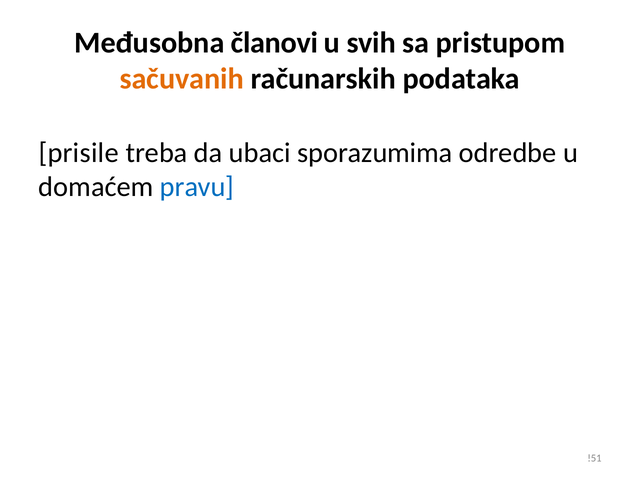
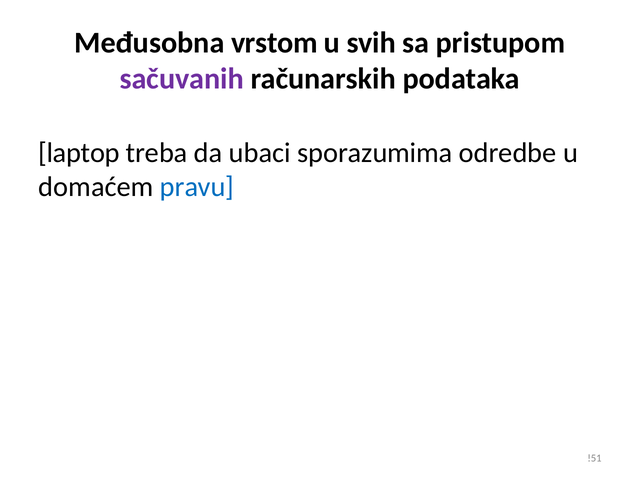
članovi: članovi -> vrstom (274, 43)
sačuvanih colour: orange -> purple (182, 79)
prisile: prisile -> laptop (79, 153)
